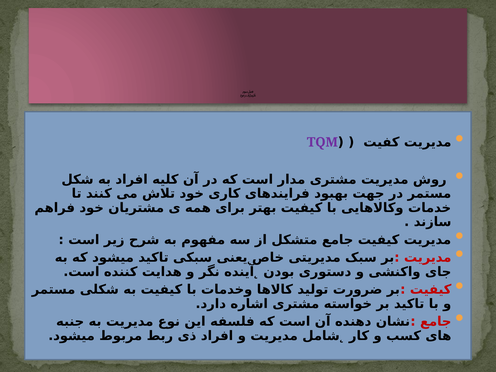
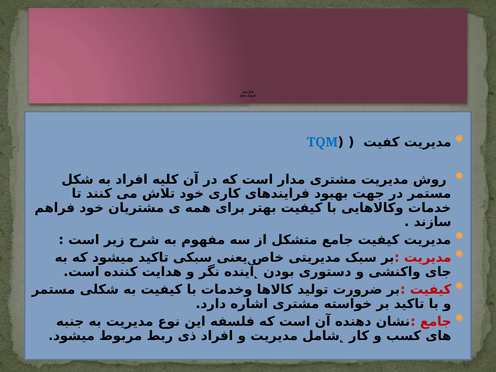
TQM colour: purple -> blue (322, 142)
